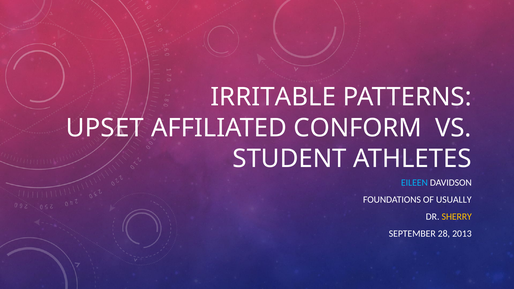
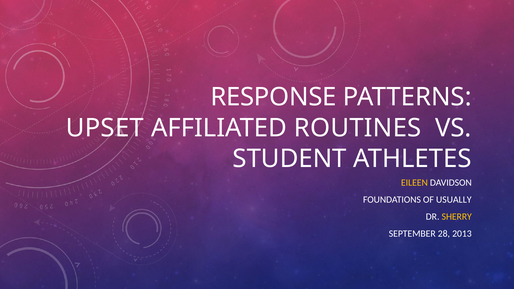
IRRITABLE: IRRITABLE -> RESPONSE (273, 97)
CONFORM: CONFORM -> ROUTINES (358, 128)
EILEEN colour: light blue -> yellow (414, 183)
